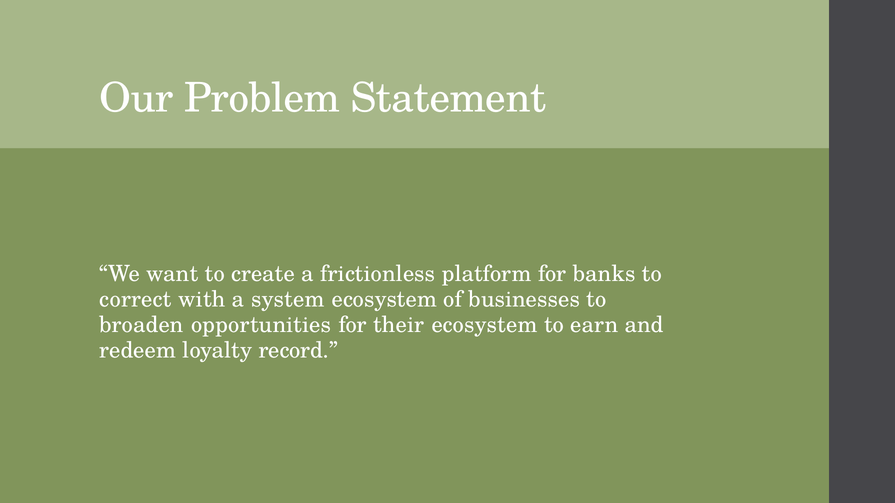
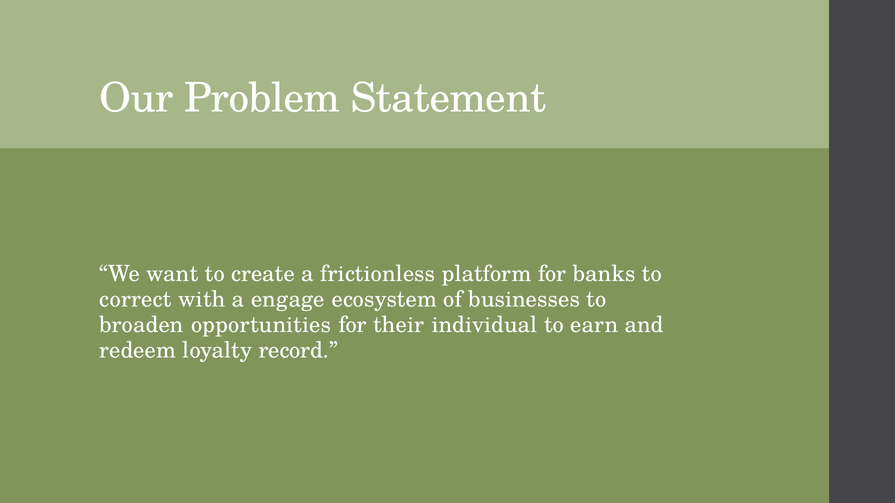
system: system -> engage (288, 300)
their ecosystem: ecosystem -> individual (485, 325)
